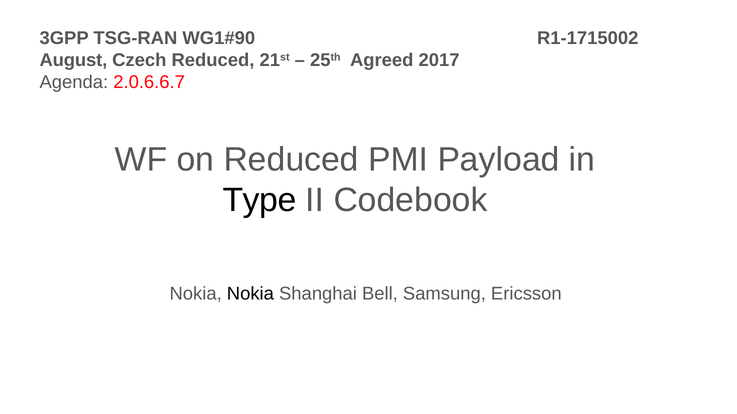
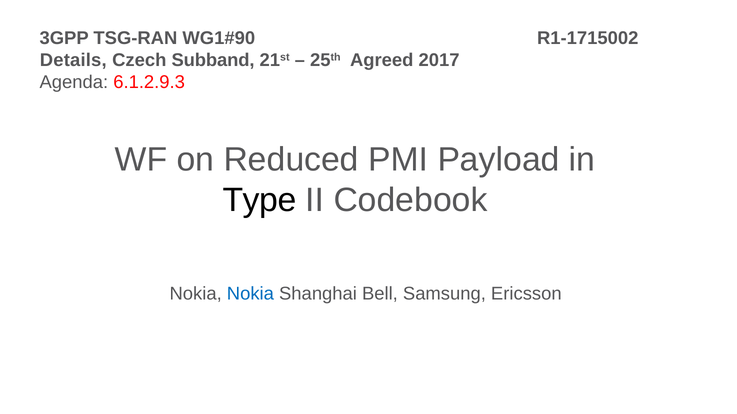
August: August -> Details (73, 60)
Czech Reduced: Reduced -> Subband (213, 60)
2.0.6.6.7: 2.0.6.6.7 -> 6.1.2.9.3 (149, 82)
Nokia colour: black -> blue (250, 294)
